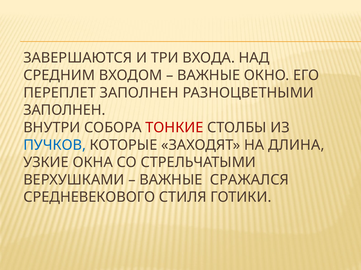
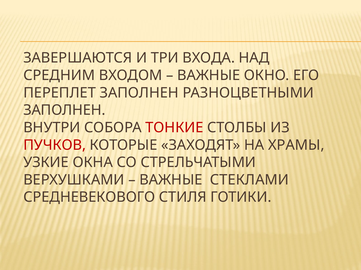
ПУЧКОВ colour: blue -> red (55, 145)
ДЛИНА: ДЛИНА -> ХРАМЫ (296, 145)
СРАЖАЛСЯ: СРАЖАЛСЯ -> СТЕКЛАМИ (249, 180)
